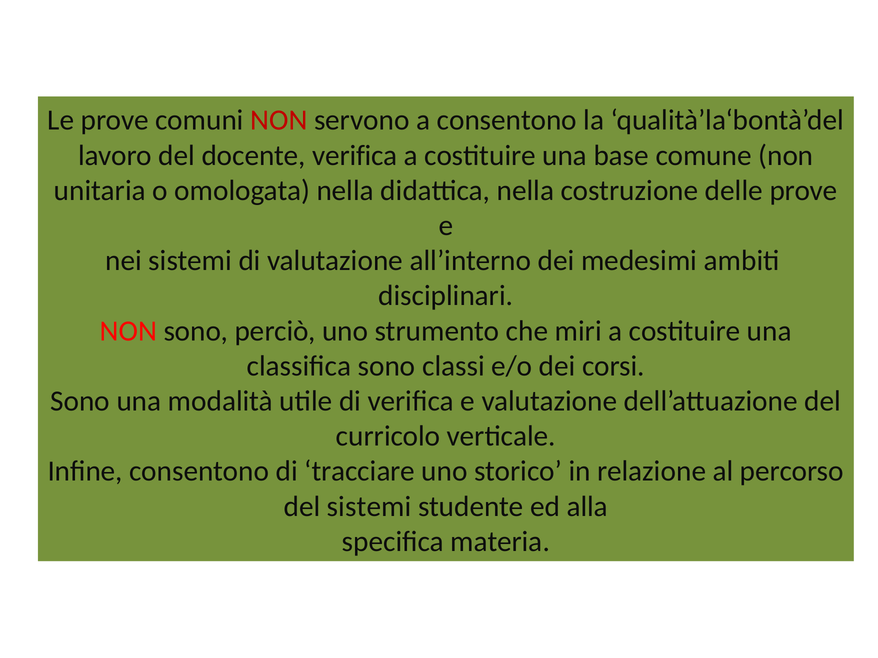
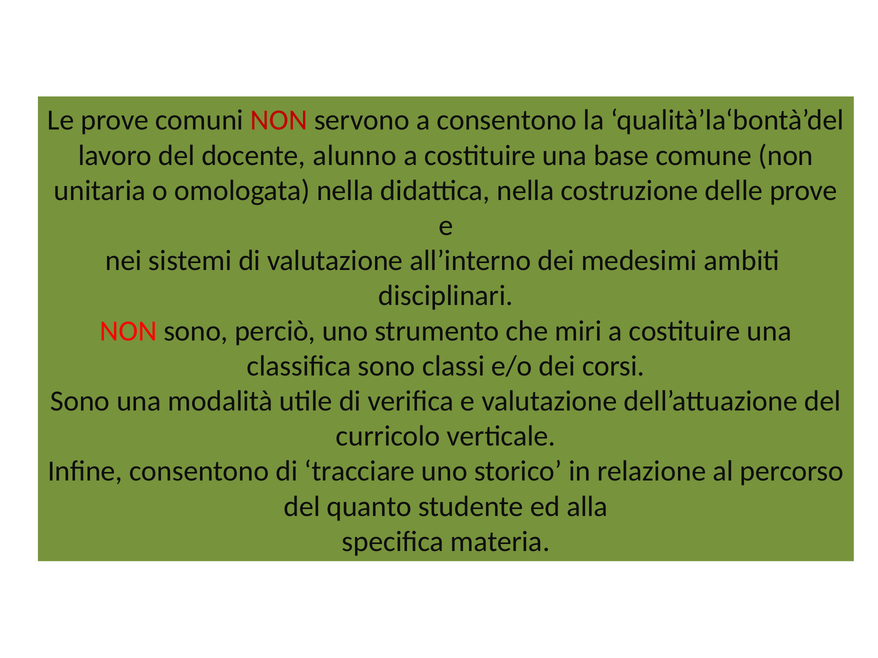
docente verifica: verifica -> alunno (355, 156)
del sistemi: sistemi -> quanto (369, 507)
